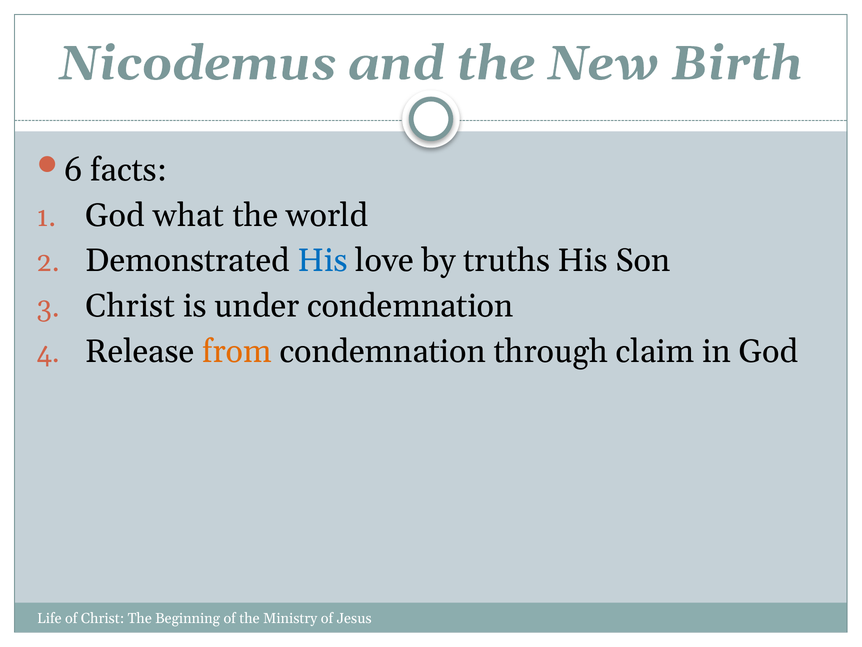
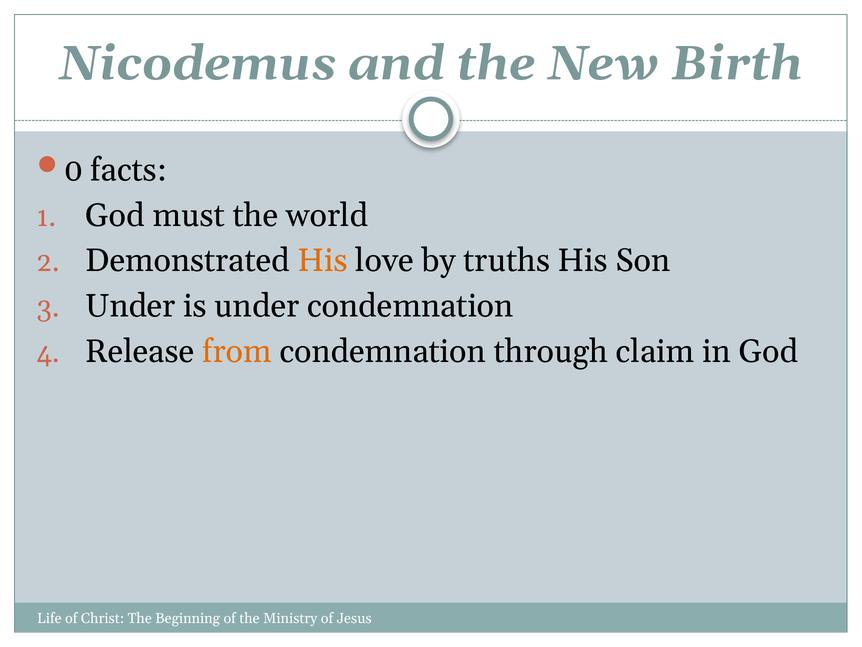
6: 6 -> 0 (74, 170)
what: what -> must (189, 215)
His colour: blue -> orange (323, 260)
Christ: Christ -> Under (131, 306)
